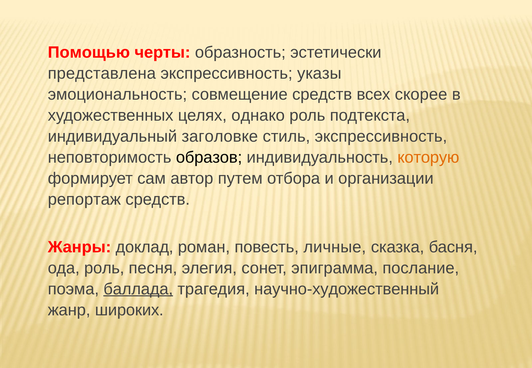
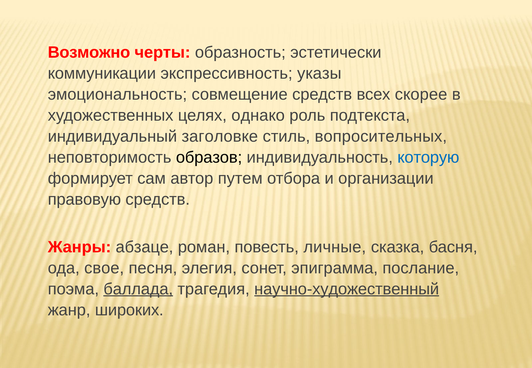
Помощью: Помощью -> Возможно (89, 53)
представлена: представлена -> коммуникации (102, 74)
стиль экспрессивность: экспрессивность -> вопросительных (381, 137)
которую colour: orange -> blue (428, 158)
репортаж: репортаж -> правовую (84, 200)
доклад: доклад -> абзаце (144, 247)
ода роль: роль -> свое (104, 268)
научно-художественный underline: none -> present (347, 289)
